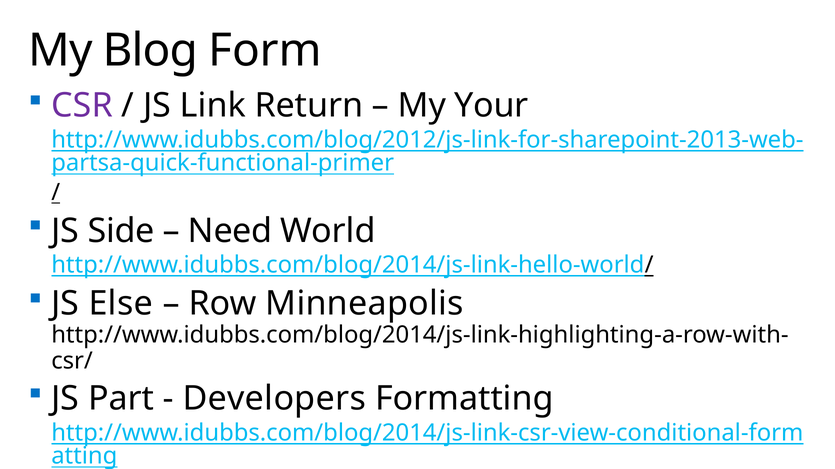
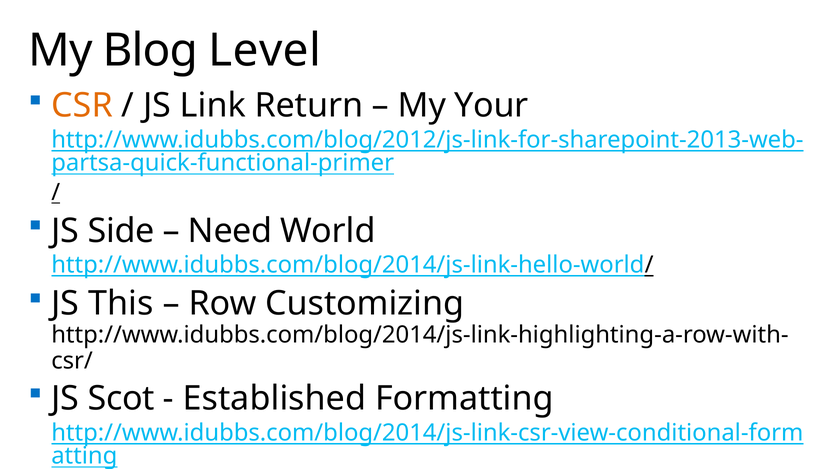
Form: Form -> Level (265, 51)
CSR colour: purple -> orange (82, 106)
Else: Else -> This (121, 304)
Minneapolis: Minneapolis -> Customizing (365, 304)
Part: Part -> Scot (121, 399)
Developers: Developers -> Established (274, 399)
